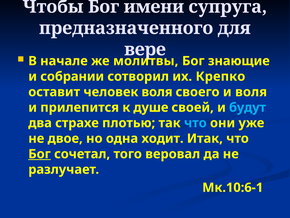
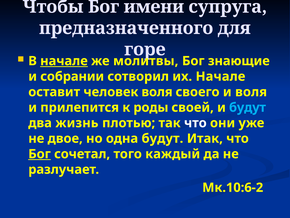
вере: вере -> горе (145, 49)
начале underline: none -> present (64, 61)
их Крепко: Крепко -> Начале (220, 76)
душе: душе -> роды (151, 107)
страхе: страхе -> жизнь (77, 123)
что colour: light blue -> white (195, 123)
одна ходит: ходит -> будут (162, 138)
веровал: веровал -> каждый (173, 154)
Мк.10:6-1: Мк.10:6-1 -> Мк.10:6-2 (233, 187)
